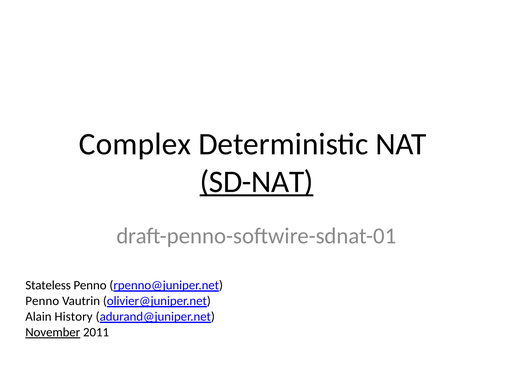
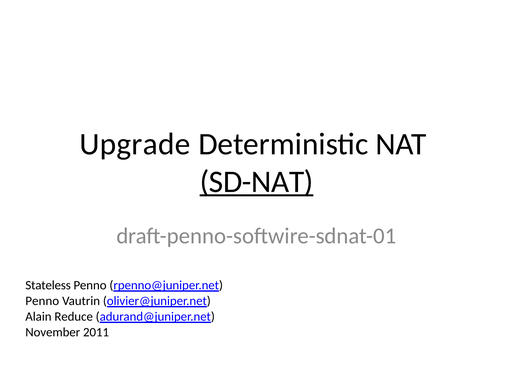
Complex: Complex -> Upgrade (135, 144)
History: History -> Reduce (74, 316)
November underline: present -> none (53, 332)
